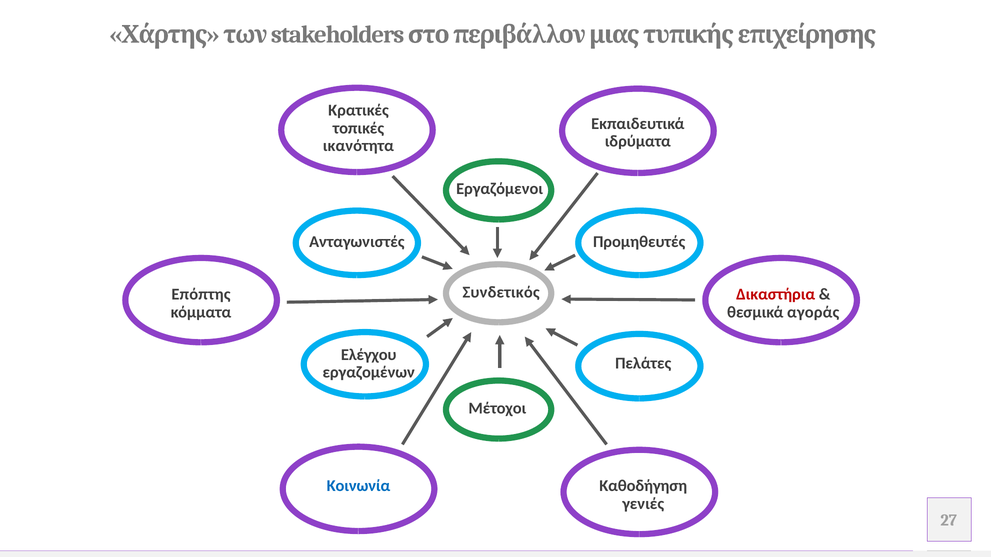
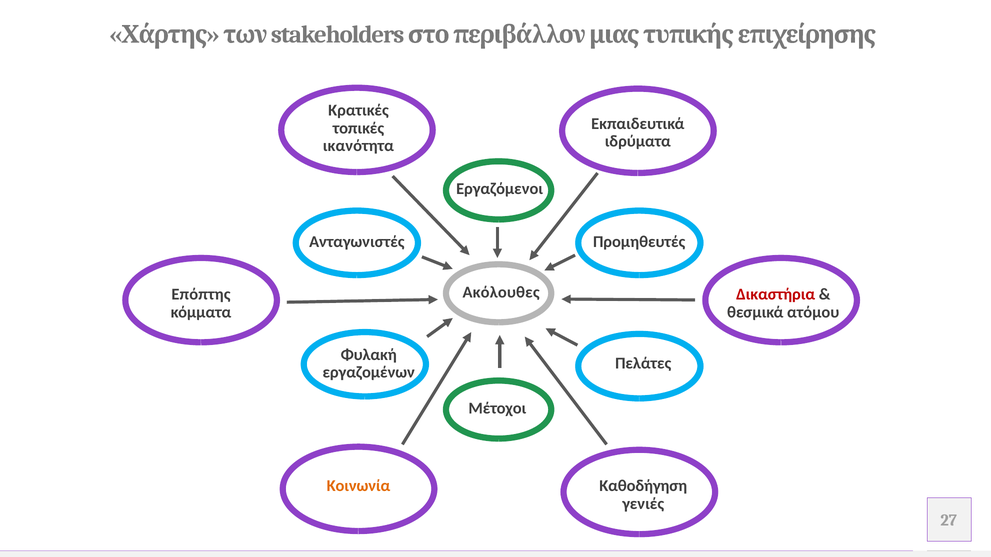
Συνδετικός: Συνδετικός -> Ακόλουθες (501, 292)
αγοράς: αγοράς -> ατόμου (813, 312)
Ελέγχου: Ελέγχου -> Φυλακή (369, 355)
Κοινωνία colour: blue -> orange (359, 486)
